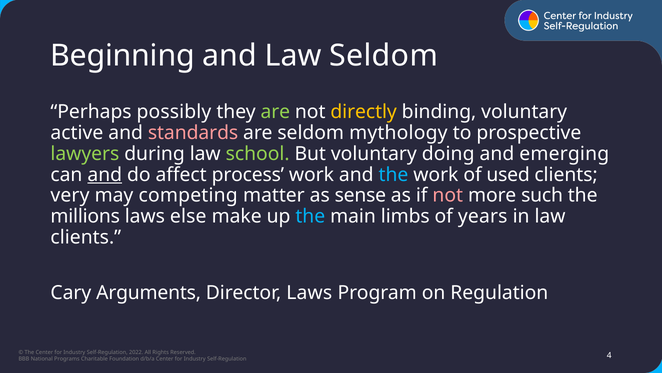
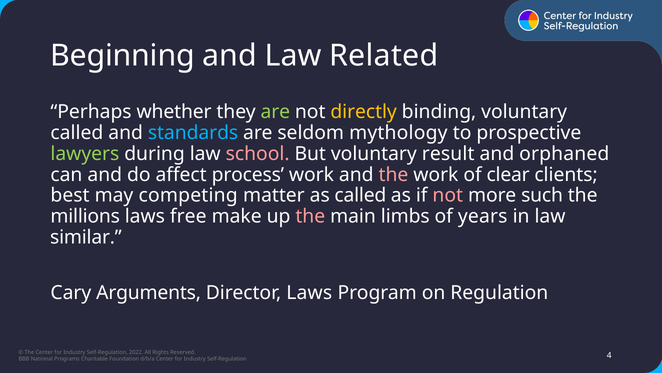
Law Seldom: Seldom -> Related (384, 56)
possibly: possibly -> whether (174, 112)
active: active -> called (77, 133)
standards colour: pink -> light blue (193, 133)
school colour: light green -> pink (258, 154)
doing: doing -> result (448, 154)
emerging: emerging -> orphaned (564, 154)
and underline: present -> none (105, 174)
the colour: light blue -> pink (393, 174)
used: used -> clear (508, 174)
very: very -> best (70, 195)
as sense: sense -> called (360, 195)
else: else -> free (188, 216)
the colour: light blue -> pink (310, 216)
clients: clients -> similar (86, 237)
